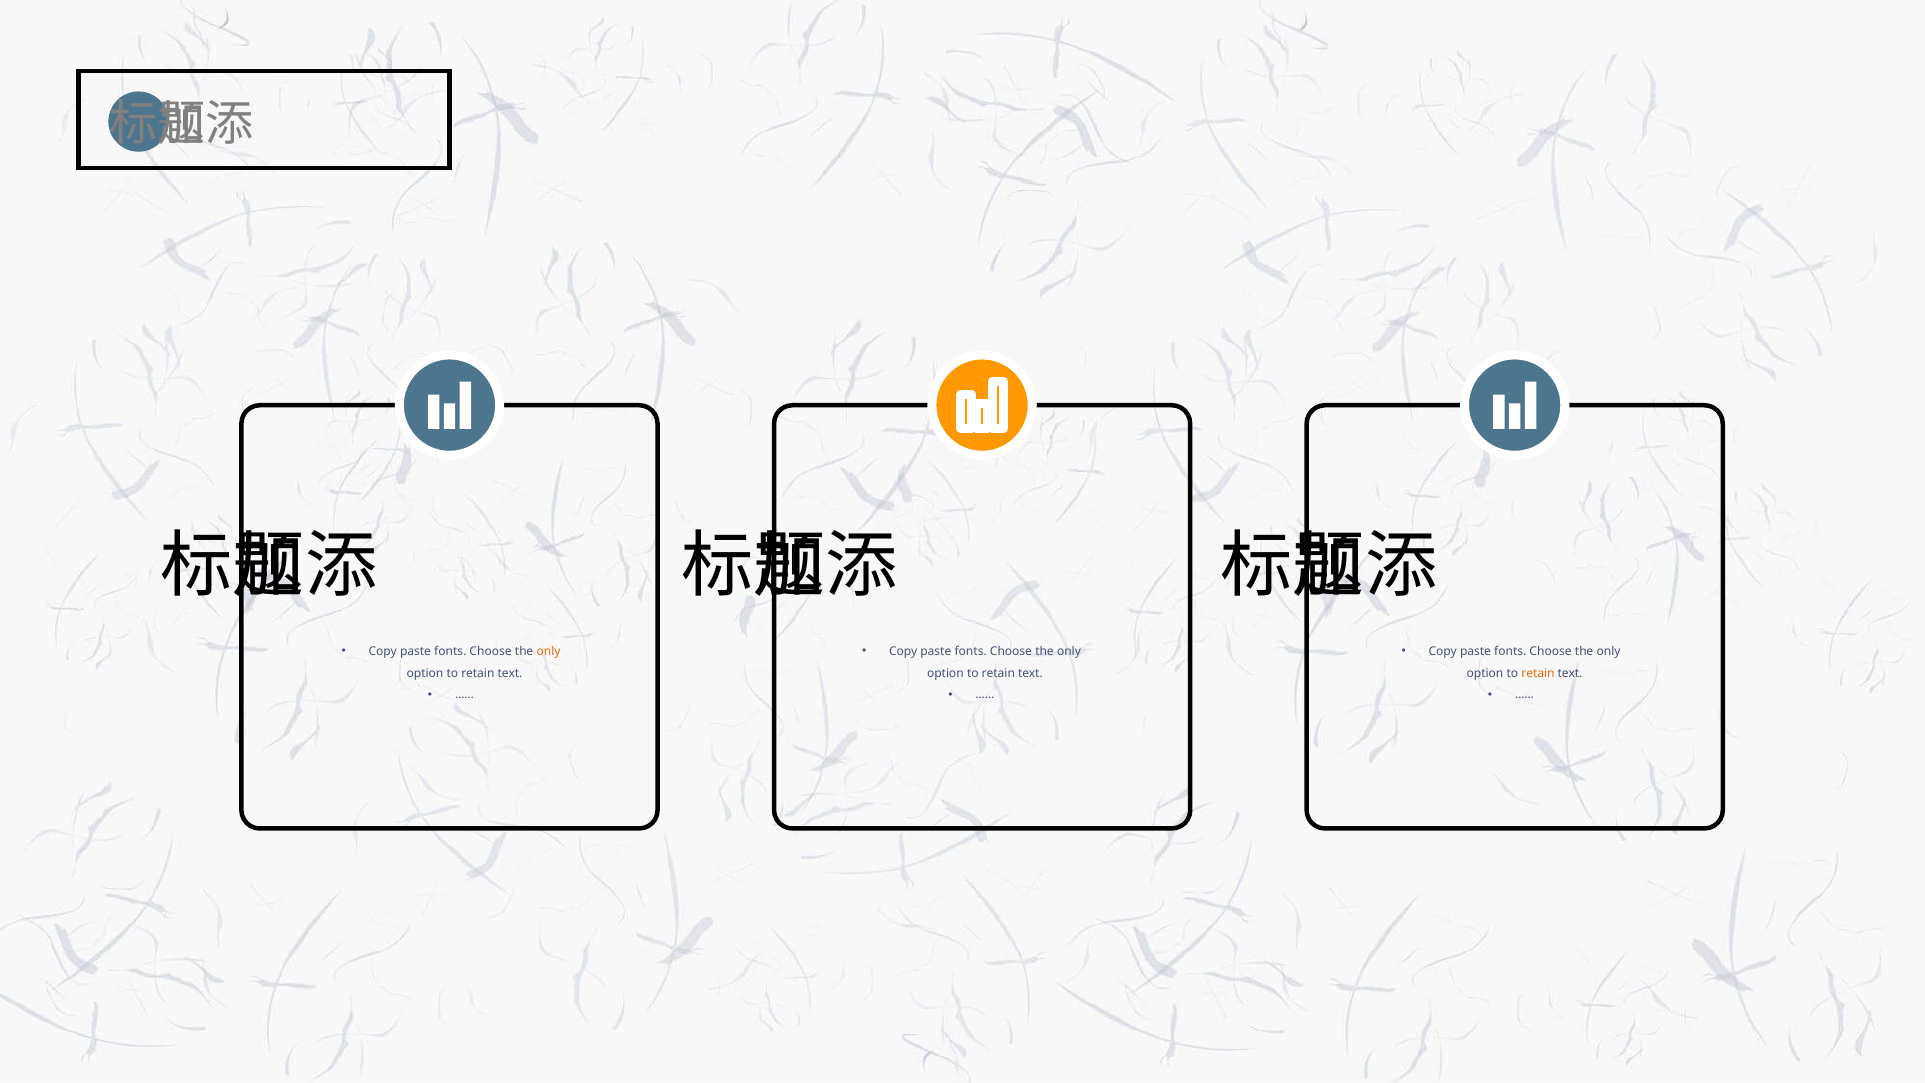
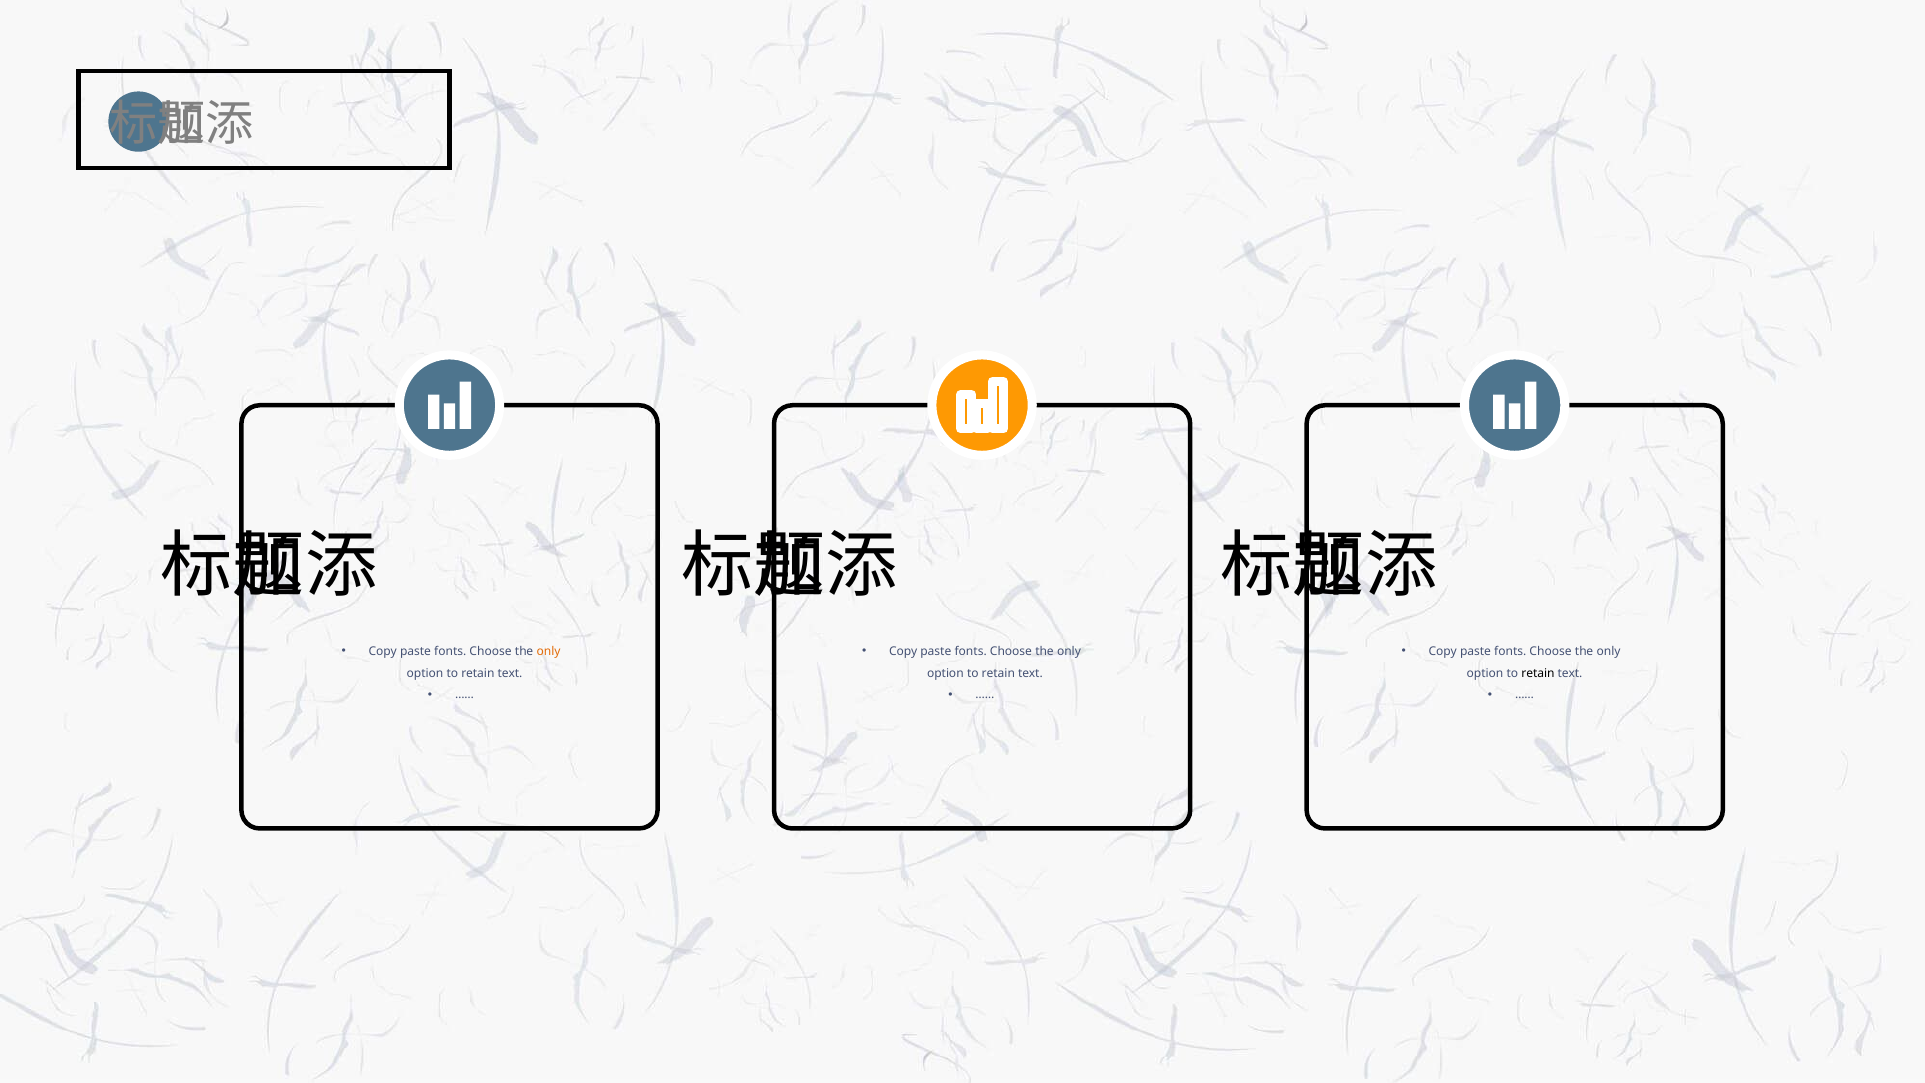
retain colour: orange -> black (1538, 673)
